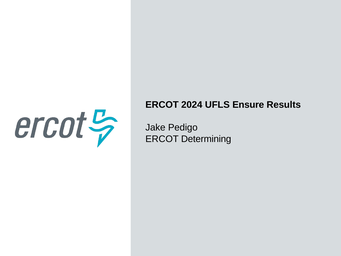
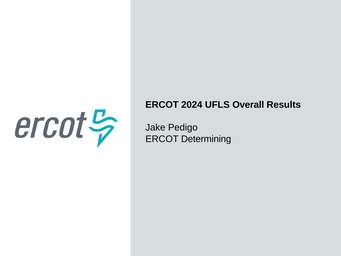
Ensure: Ensure -> Overall (248, 105)
